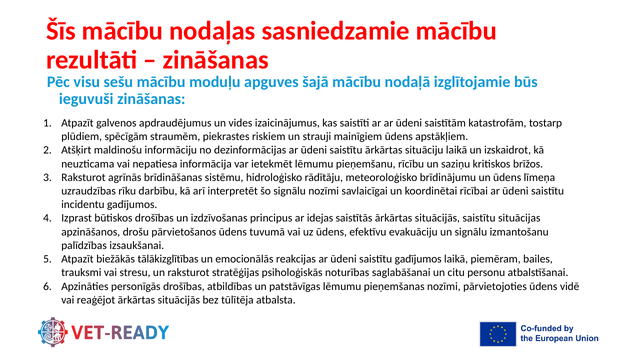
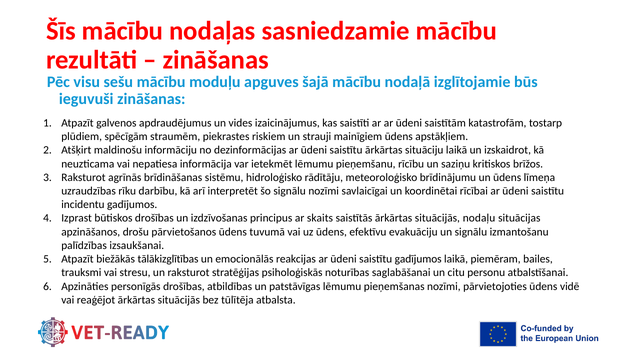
idejas: idejas -> skaits (320, 219)
situācijās saistītu: saistītu -> nodaļu (479, 219)
